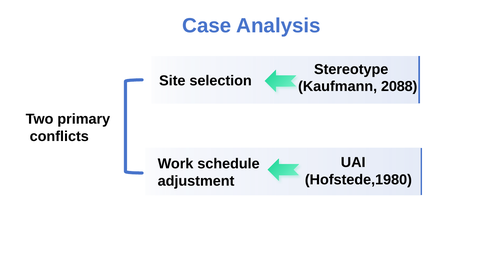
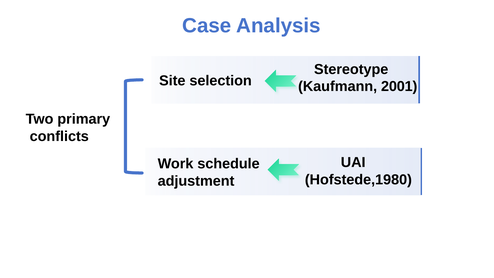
2088: 2088 -> 2001 (399, 87)
